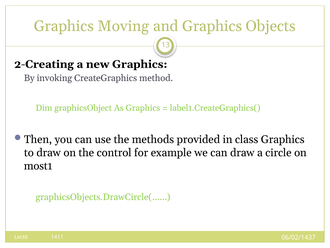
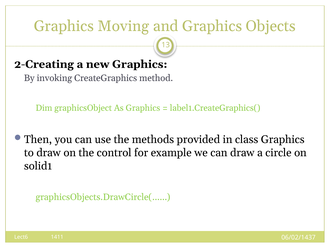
most1: most1 -> solid1 (38, 166)
